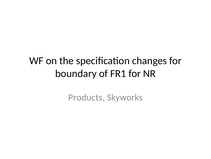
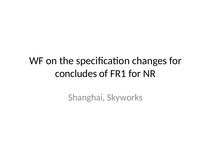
boundary: boundary -> concludes (76, 73)
Products: Products -> Shanghai (87, 97)
